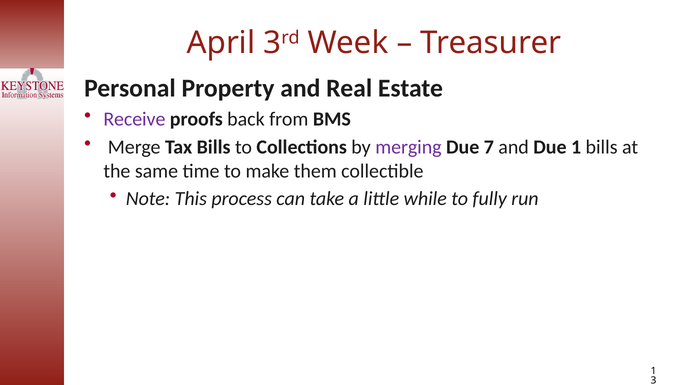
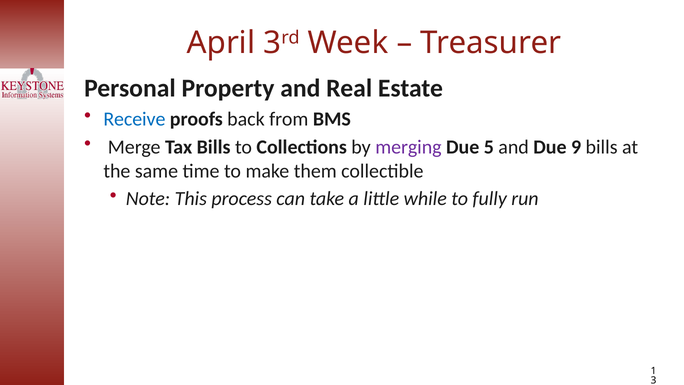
Receive colour: purple -> blue (134, 119)
7: 7 -> 5 (489, 147)
Due 1: 1 -> 9 (576, 147)
